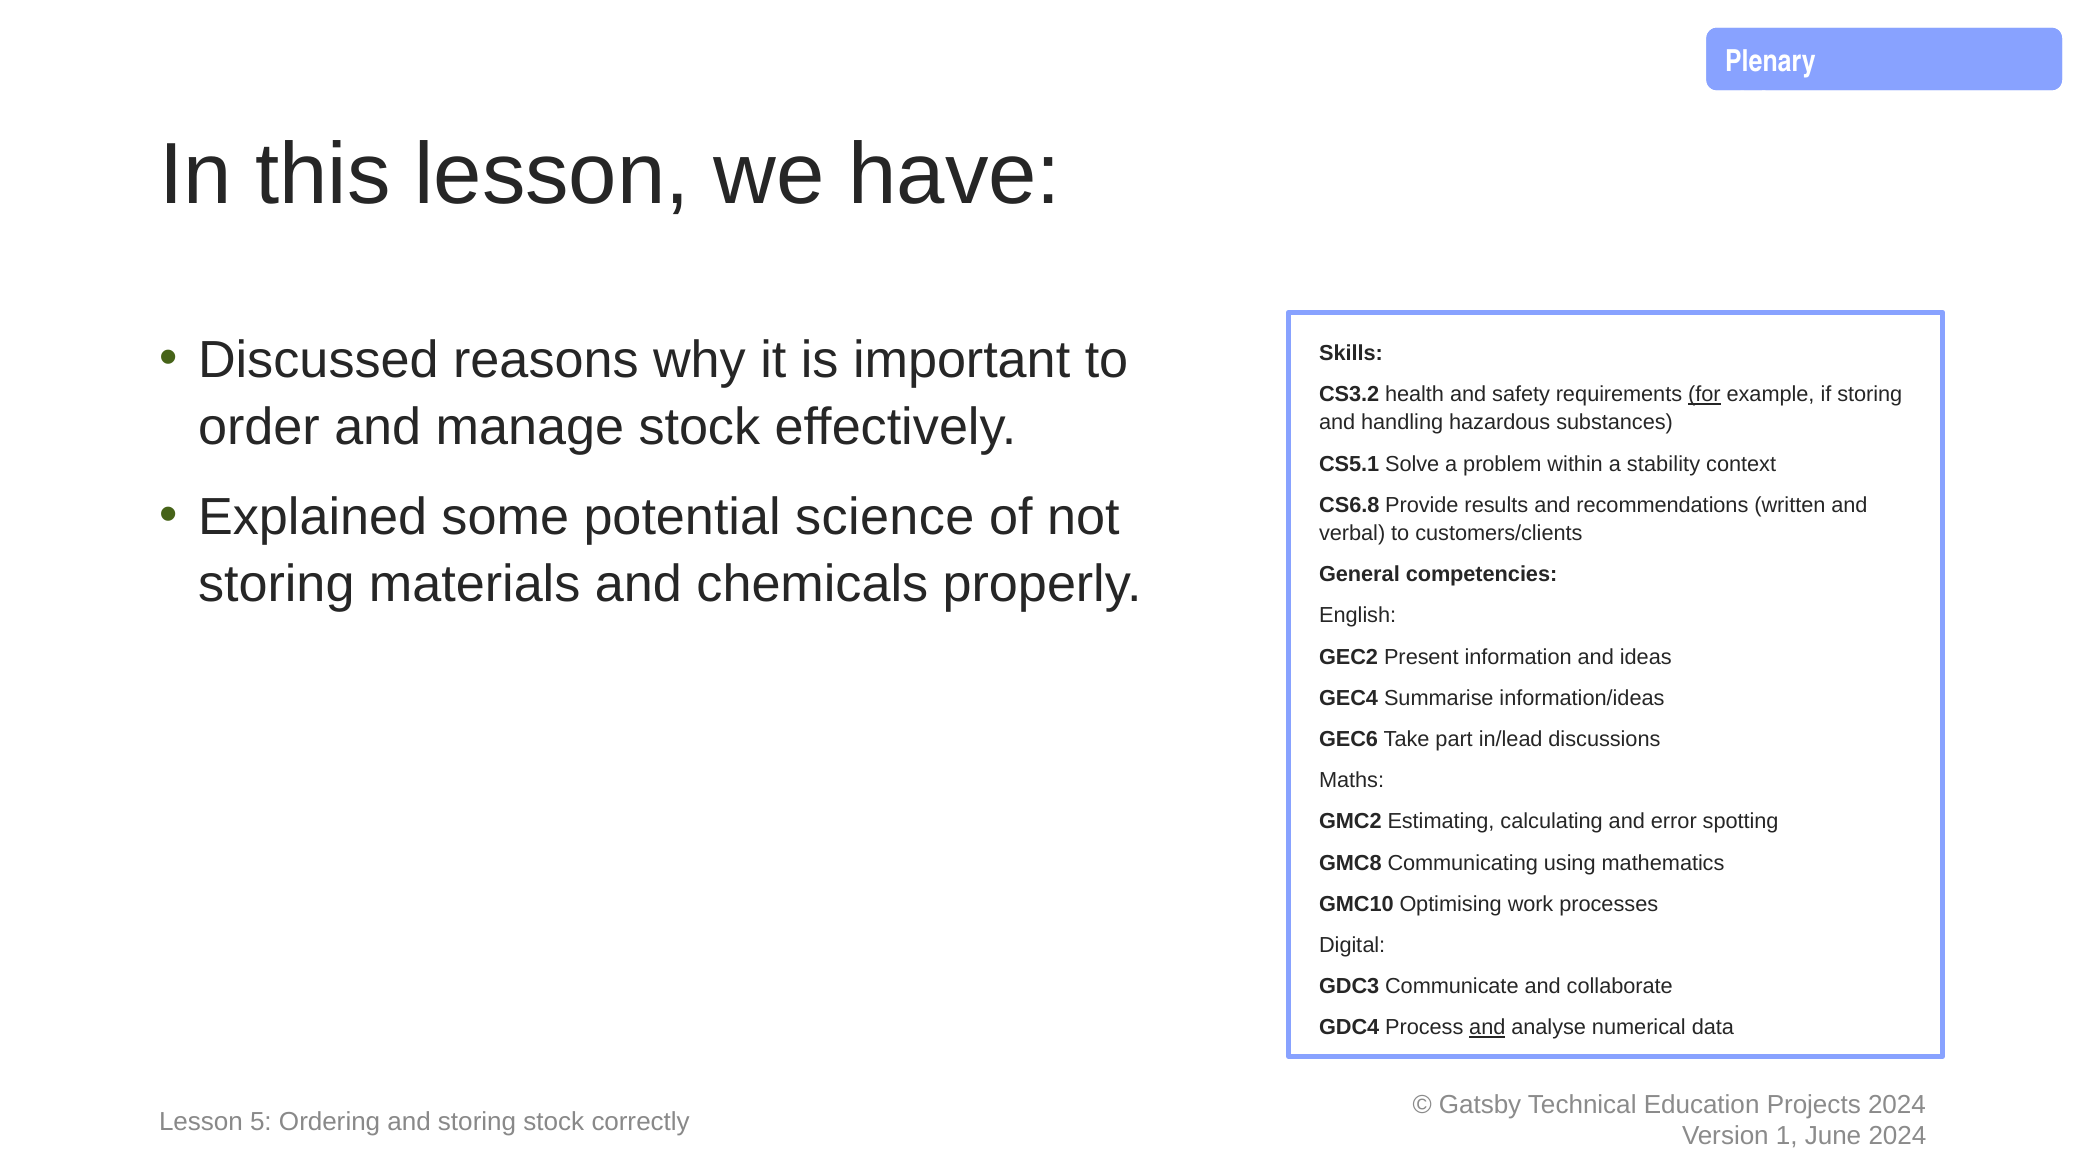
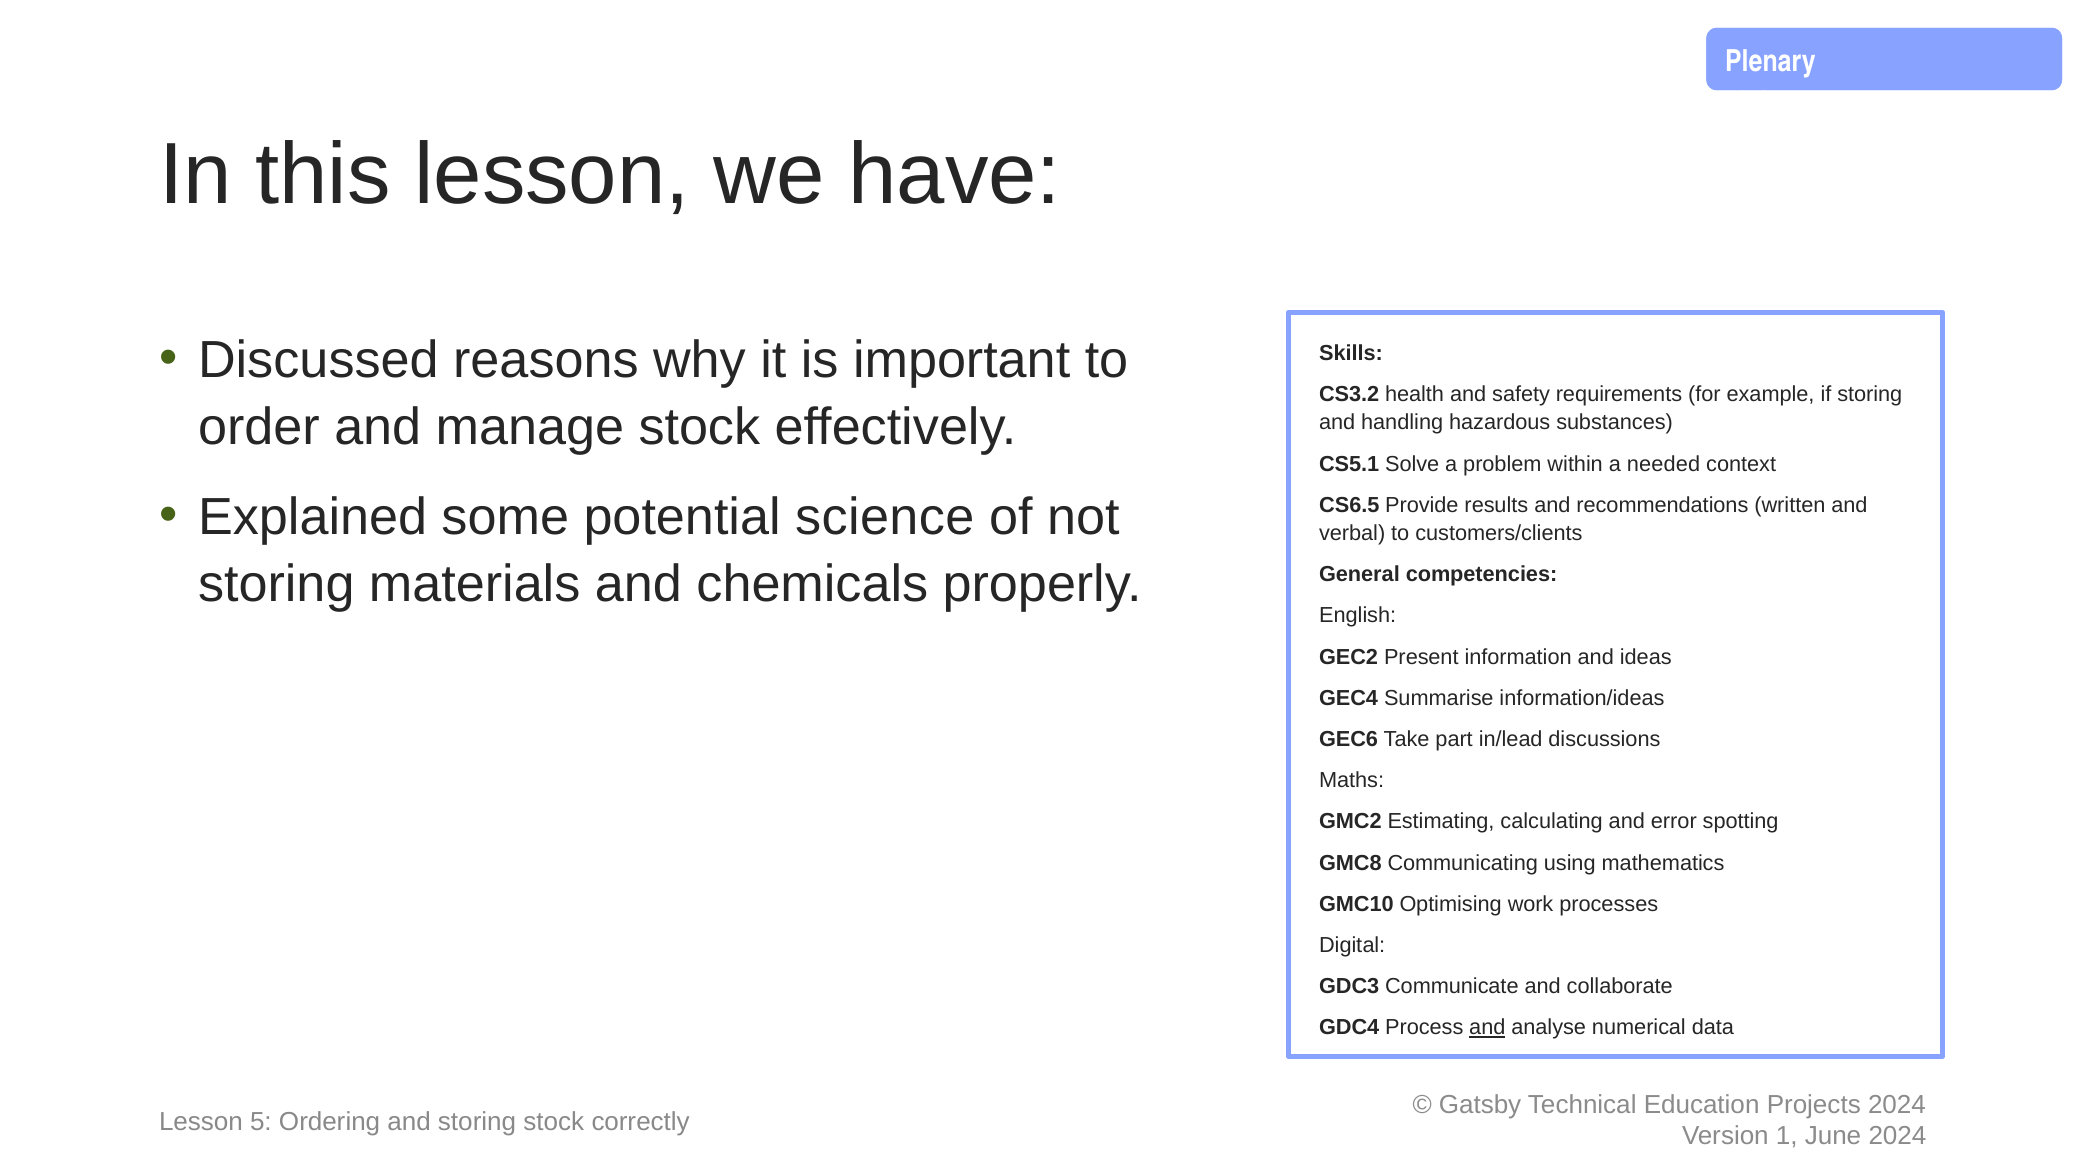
for underline: present -> none (1704, 395)
stability: stability -> needed (1664, 464)
CS6.8: CS6.8 -> CS6.5 (1349, 505)
